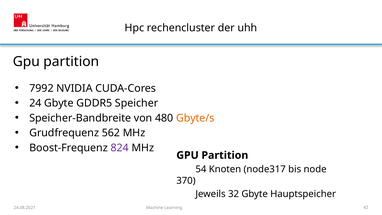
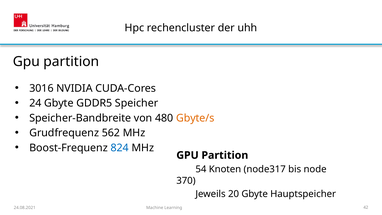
7992: 7992 -> 3016 (41, 88)
824 colour: purple -> blue (120, 148)
32: 32 -> 20 (234, 194)
